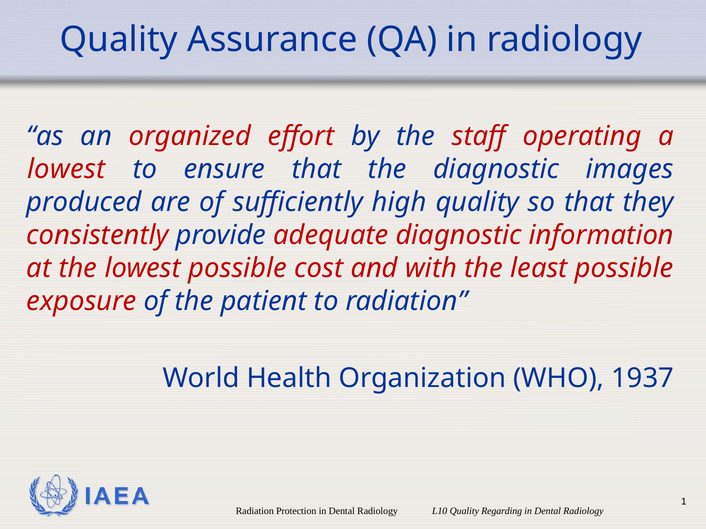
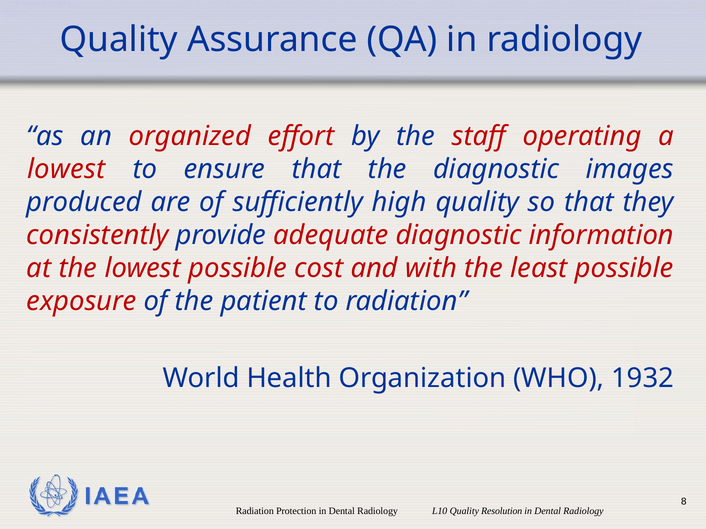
1937: 1937 -> 1932 (643, 378)
1: 1 -> 8 (684, 502)
Regarding: Regarding -> Resolution (502, 512)
